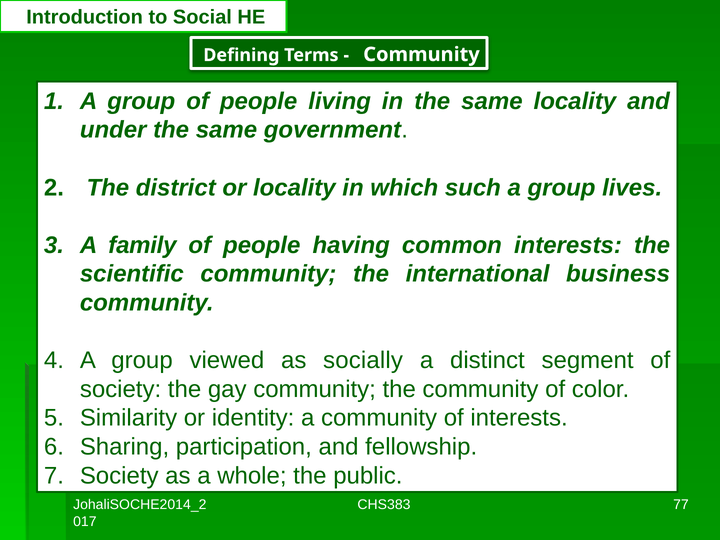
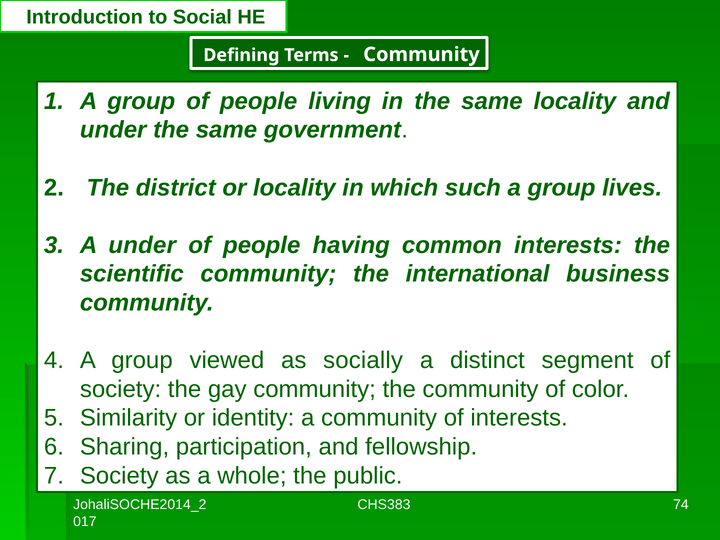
A family: family -> under (142, 245)
77: 77 -> 74 (681, 505)
